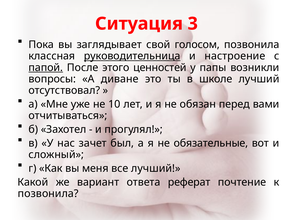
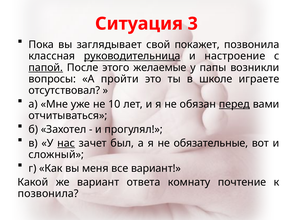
голосом: голосом -> покажет (197, 45)
ценностей: ценностей -> желаемые (160, 67)
диване: диване -> пройти (120, 79)
школе лучший: лучший -> играете (259, 79)
перед underline: none -> present (234, 104)
нас underline: none -> present (66, 143)
все лучший: лучший -> вариант (156, 168)
реферат: реферат -> комнату (189, 182)
